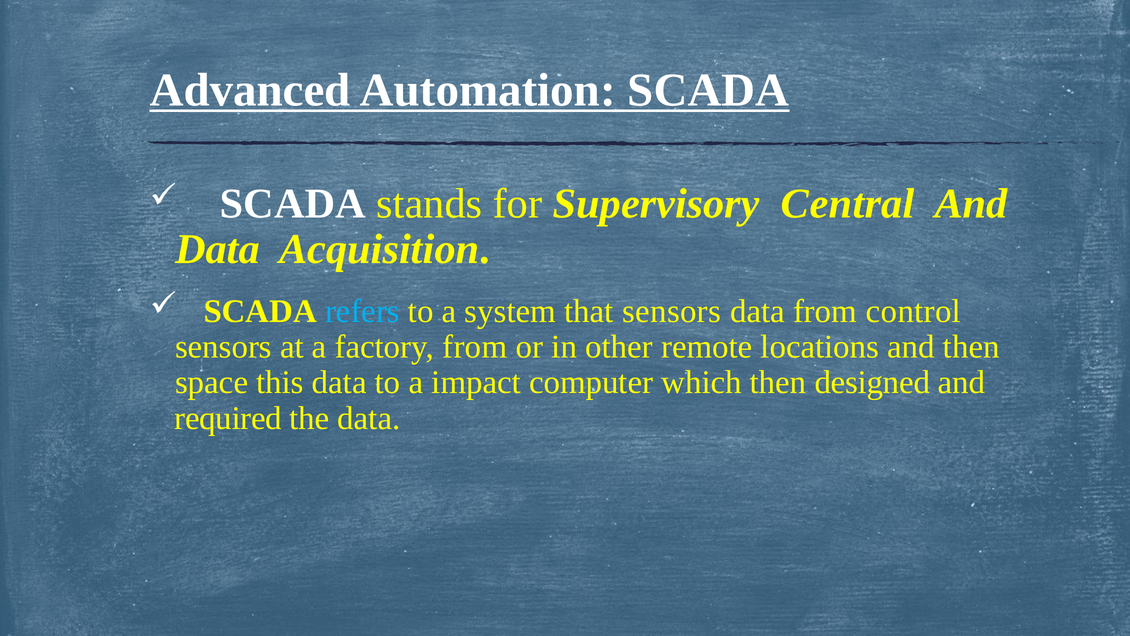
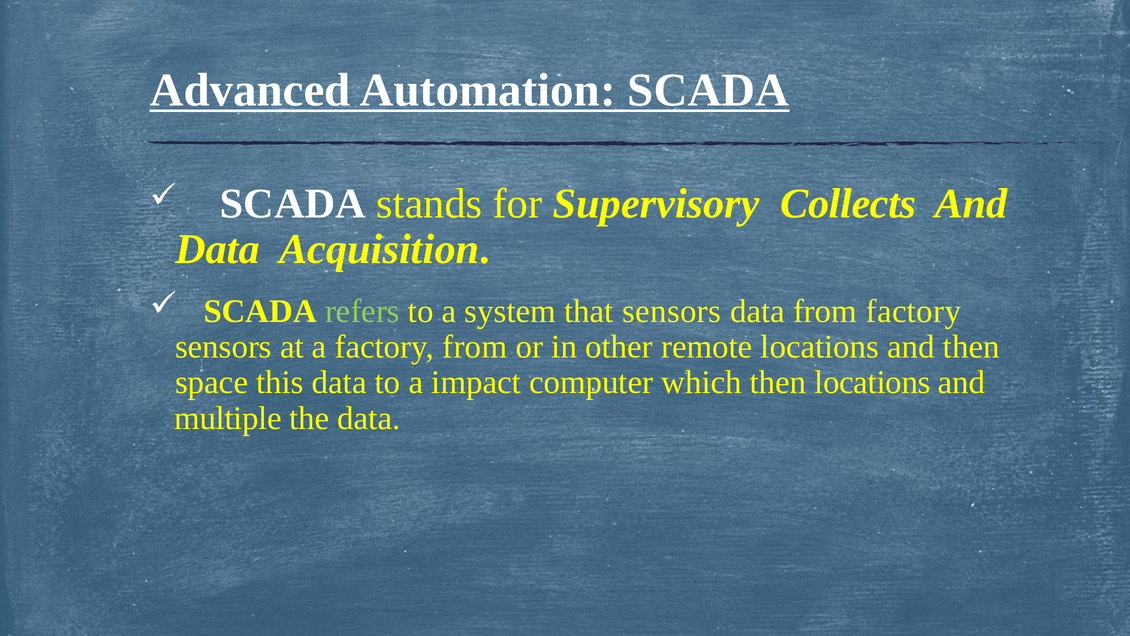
Central: Central -> Collects (848, 203)
refers colour: light blue -> light green (362, 311)
from control: control -> factory (913, 311)
then designed: designed -> locations (872, 382)
required: required -> multiple (228, 418)
